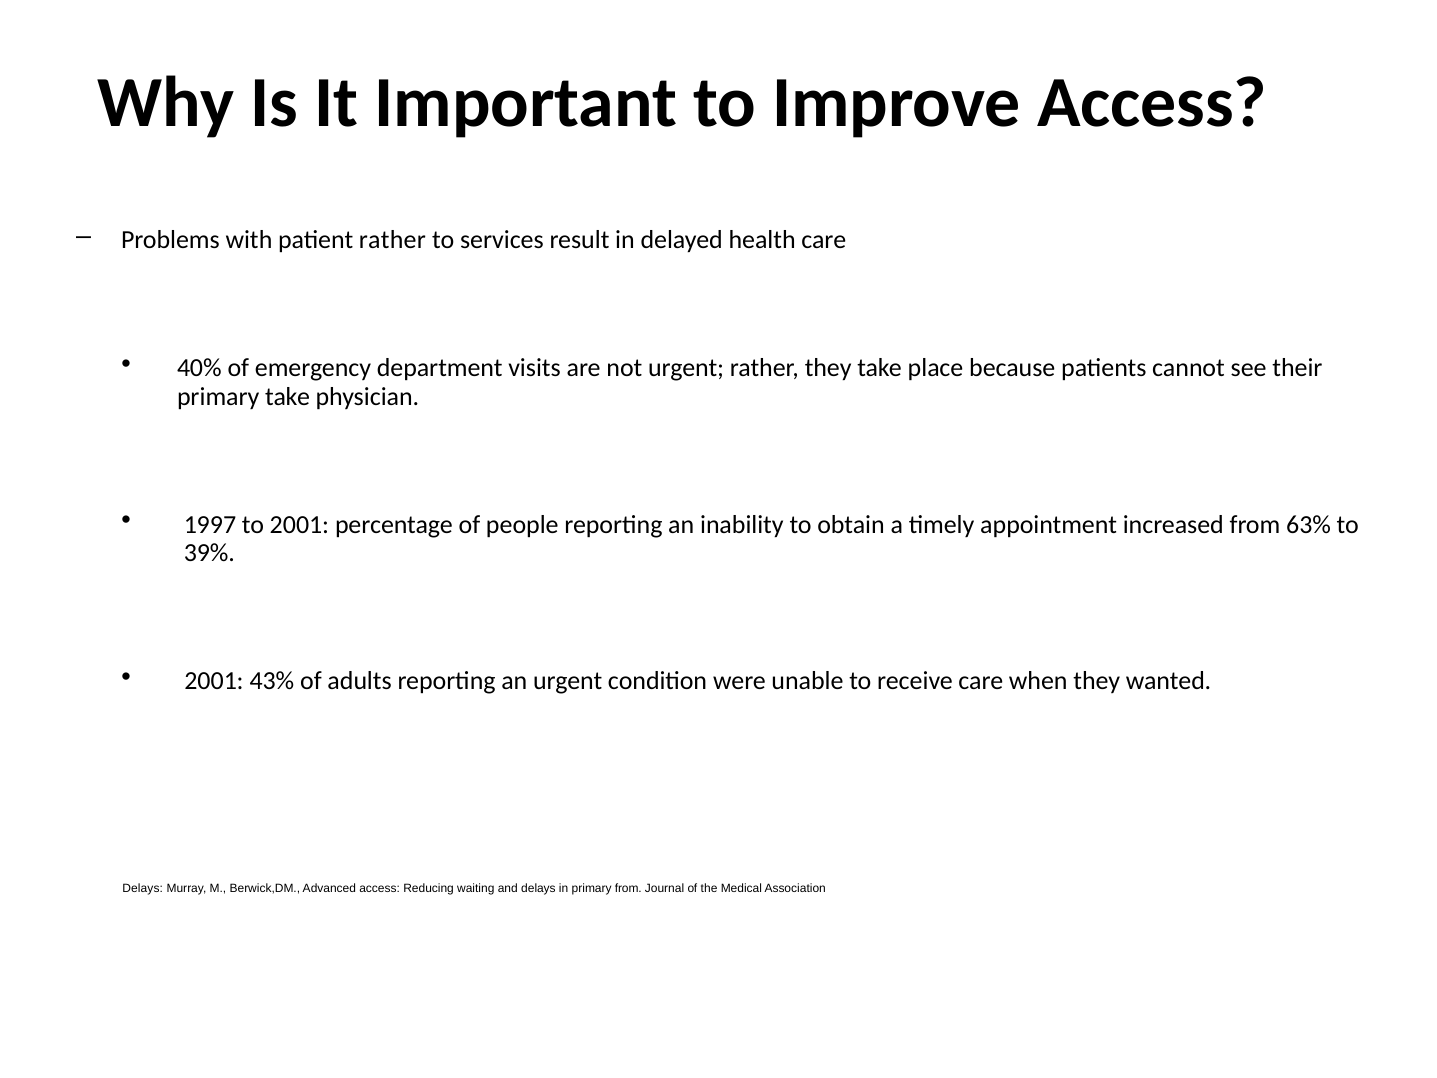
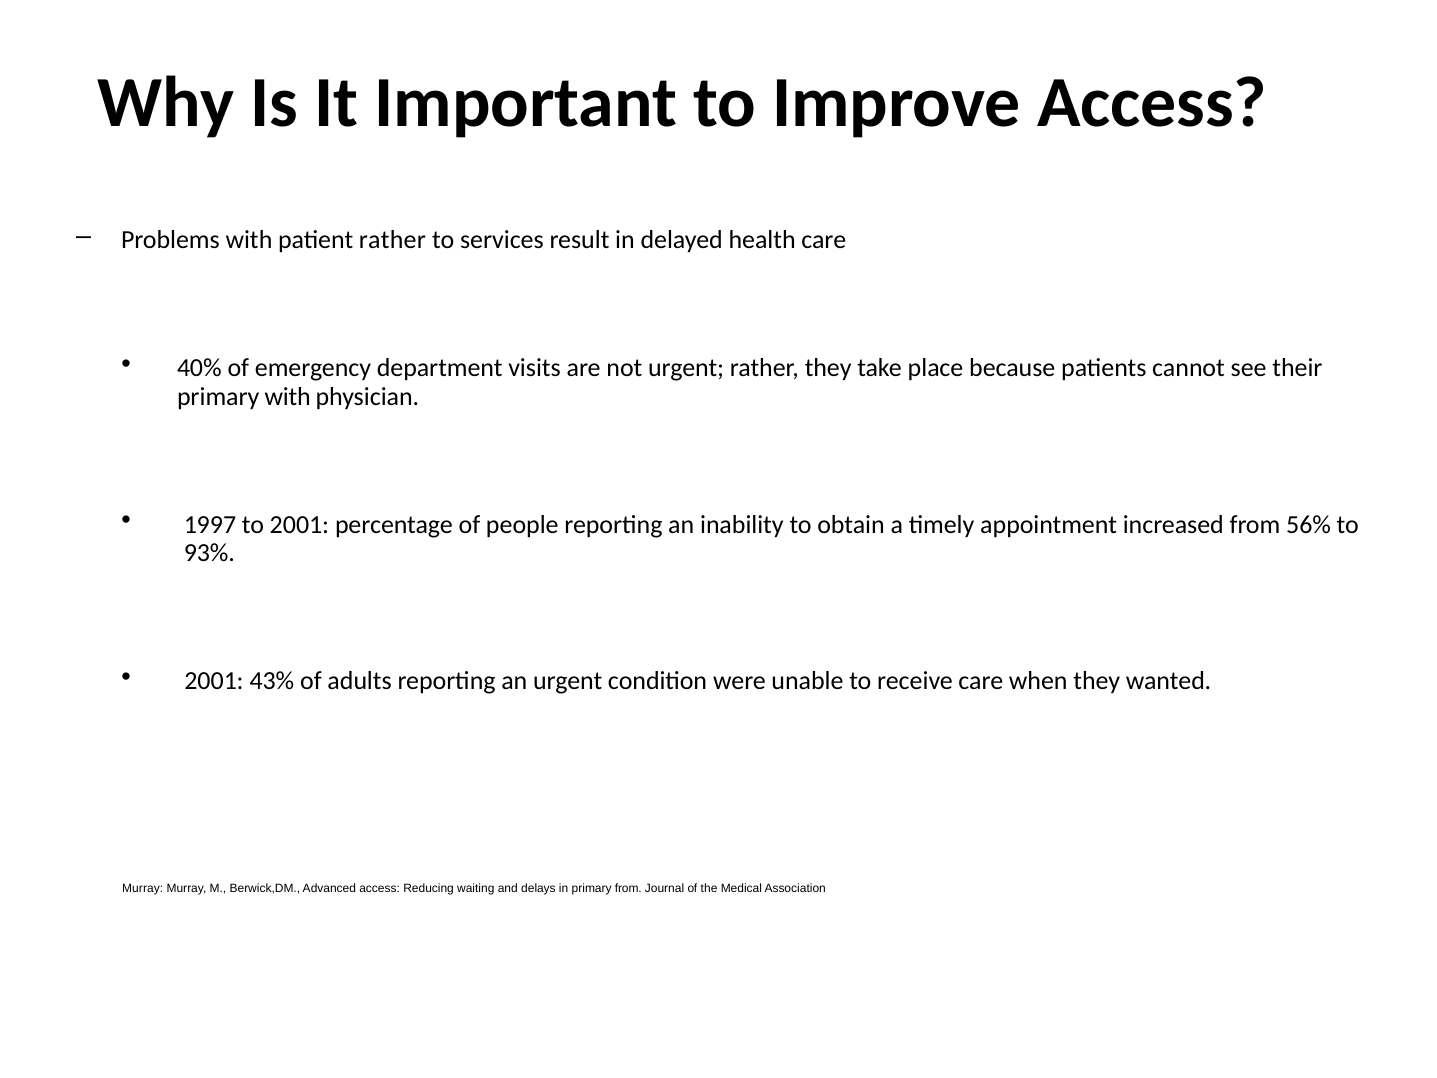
primary take: take -> with (288, 396)
63%: 63% -> 56% (1309, 524)
39%: 39% -> 93% (209, 553)
Delays: Delays -> Murray (143, 889)
